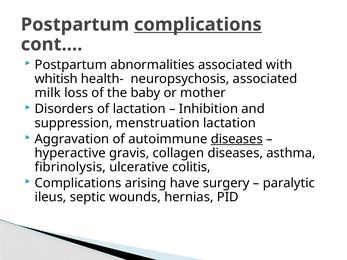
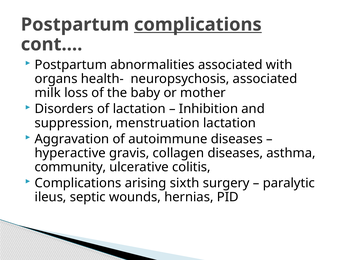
whitish: whitish -> organs (56, 79)
diseases underline: present -> none (237, 139)
fibrinolysis: fibrinolysis -> community (70, 167)
have: have -> sixth (185, 183)
